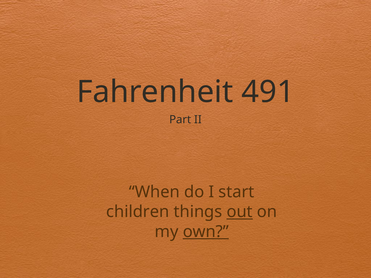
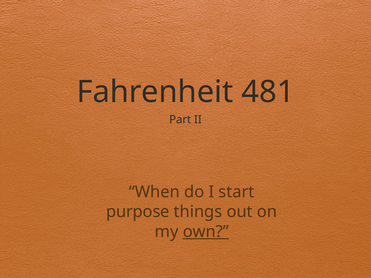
491: 491 -> 481 (268, 92)
children: children -> purpose (138, 212)
out underline: present -> none (240, 212)
